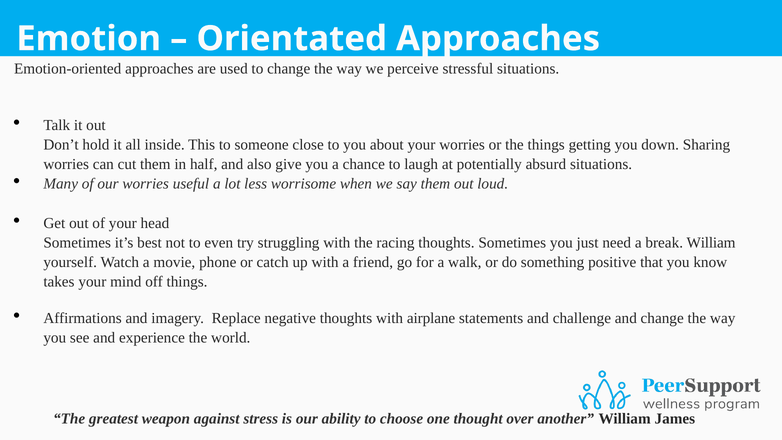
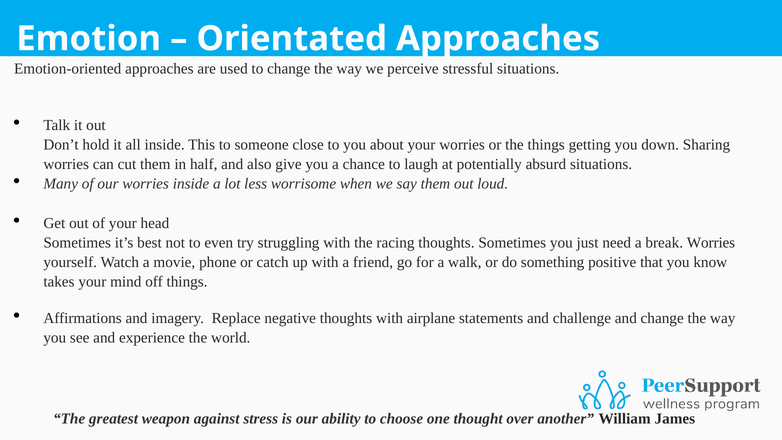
worries useful: useful -> inside (191, 184)
break William: William -> Worries (711, 243)
